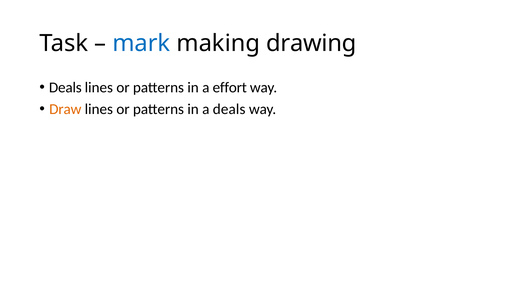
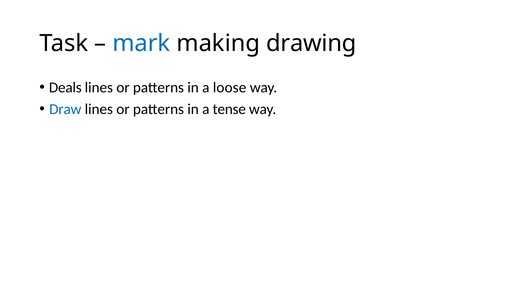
effort: effort -> loose (230, 88)
Draw colour: orange -> blue (65, 109)
a deals: deals -> tense (229, 109)
